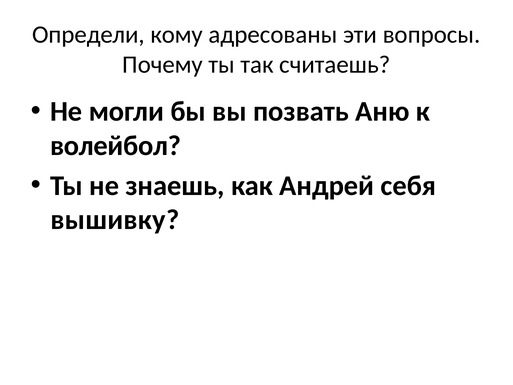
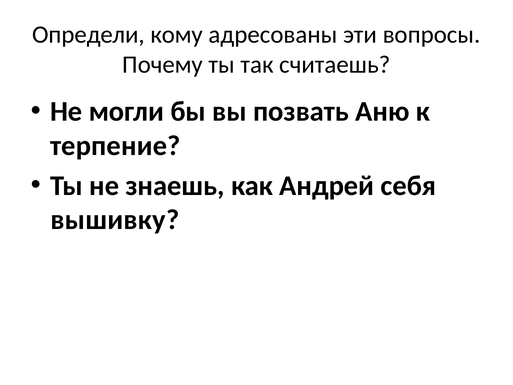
волейбол: волейбол -> терпение (115, 146)
